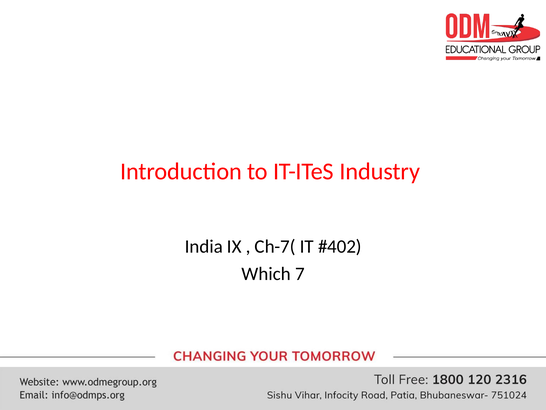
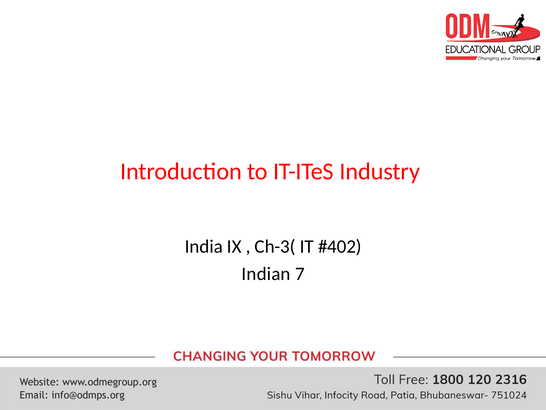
Ch-7(: Ch-7( -> Ch-3( (275, 246)
Which: Which -> Indian (266, 274)
